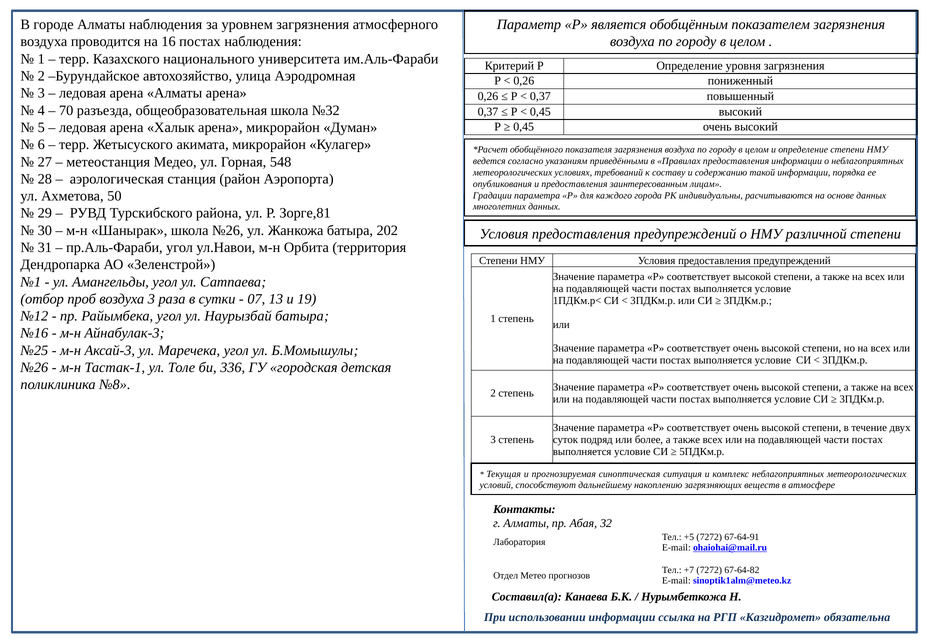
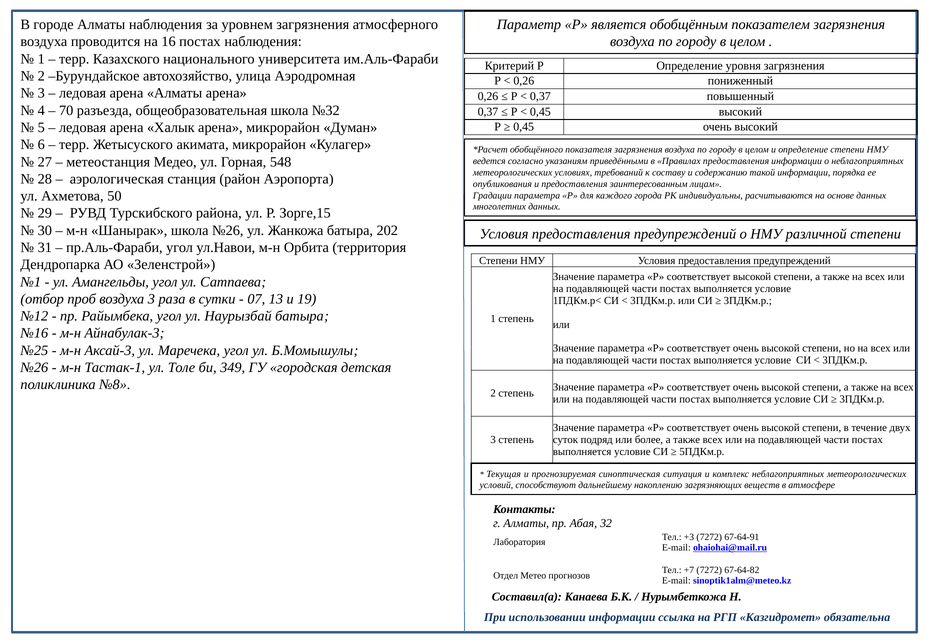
Зорге,81: Зорге,81 -> Зорге,15 (305, 213)
336: 336 -> 349 (233, 368)
+5: +5 -> +3 (689, 537)
